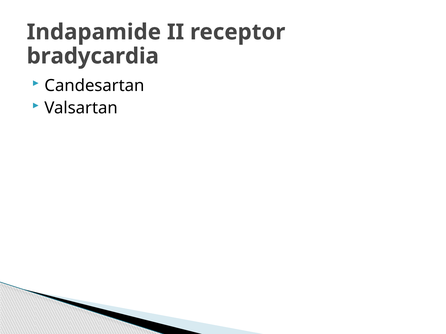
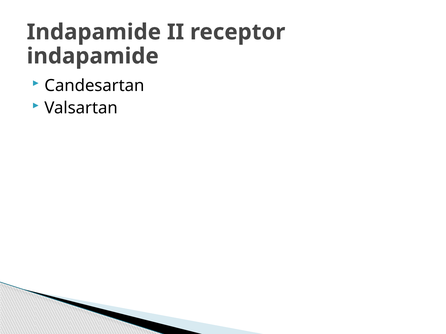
bradycardia: bradycardia -> indapamide (93, 56)
